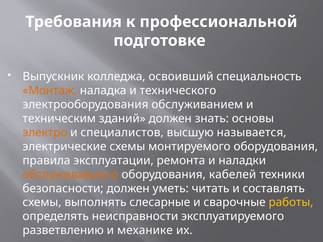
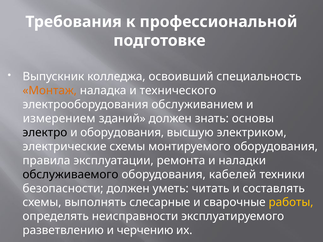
техническим: техническим -> измерением (59, 119)
электро colour: orange -> black (45, 133)
и специалистов: специалистов -> оборудования (122, 133)
называется: называется -> электриком (252, 133)
обслуживаемого colour: orange -> black (70, 175)
механике: механике -> черчению (145, 231)
